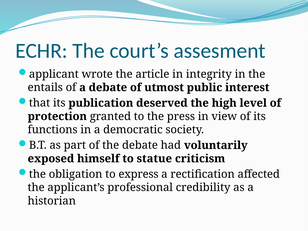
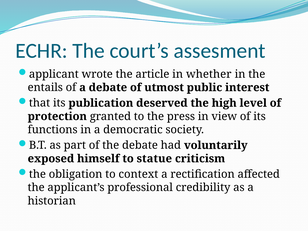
integrity: integrity -> whether (209, 74)
express: express -> context (138, 174)
